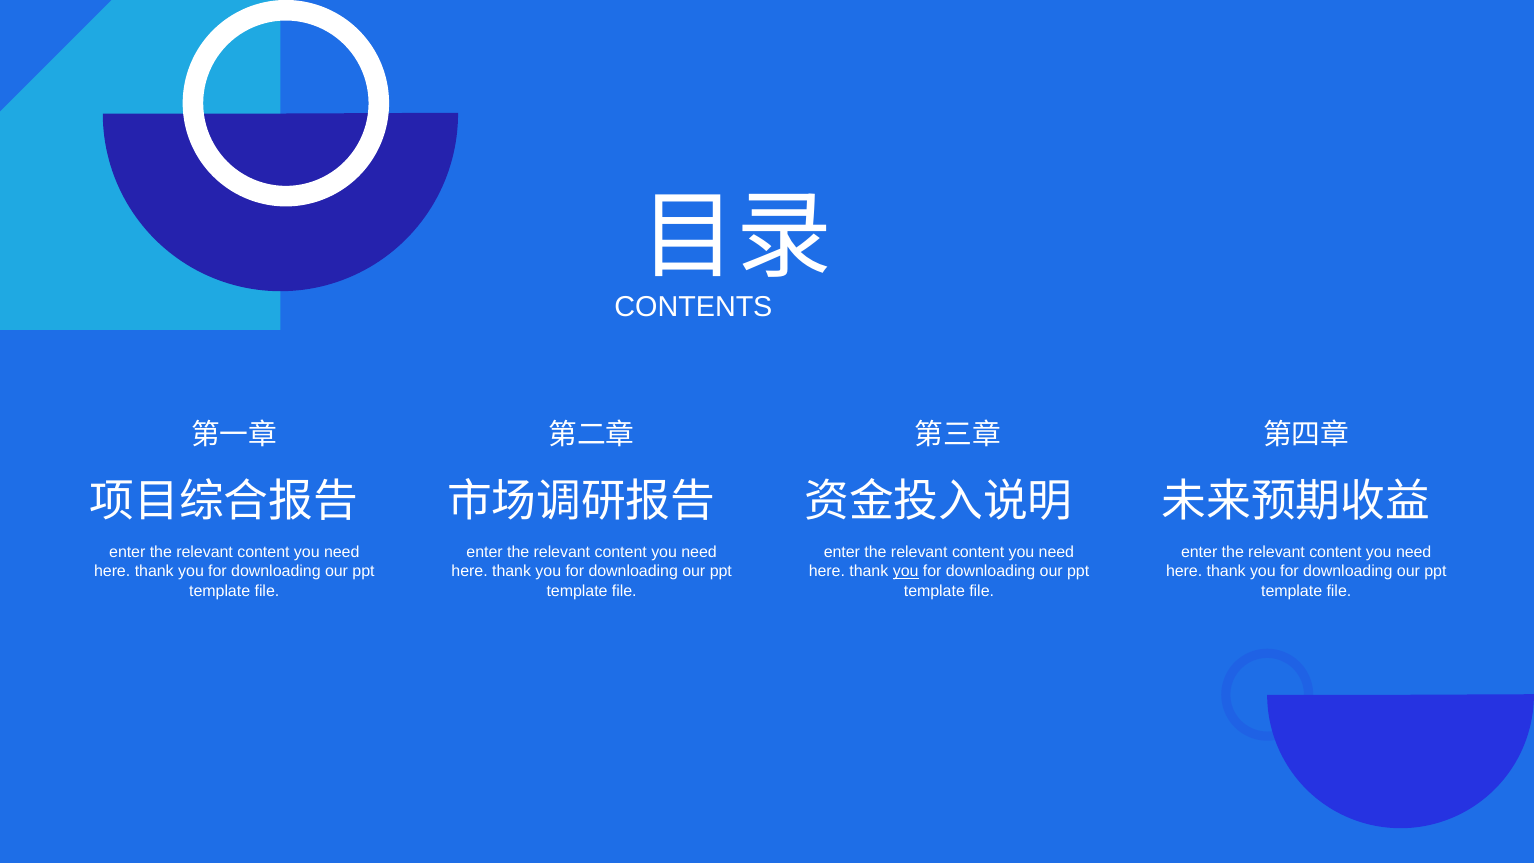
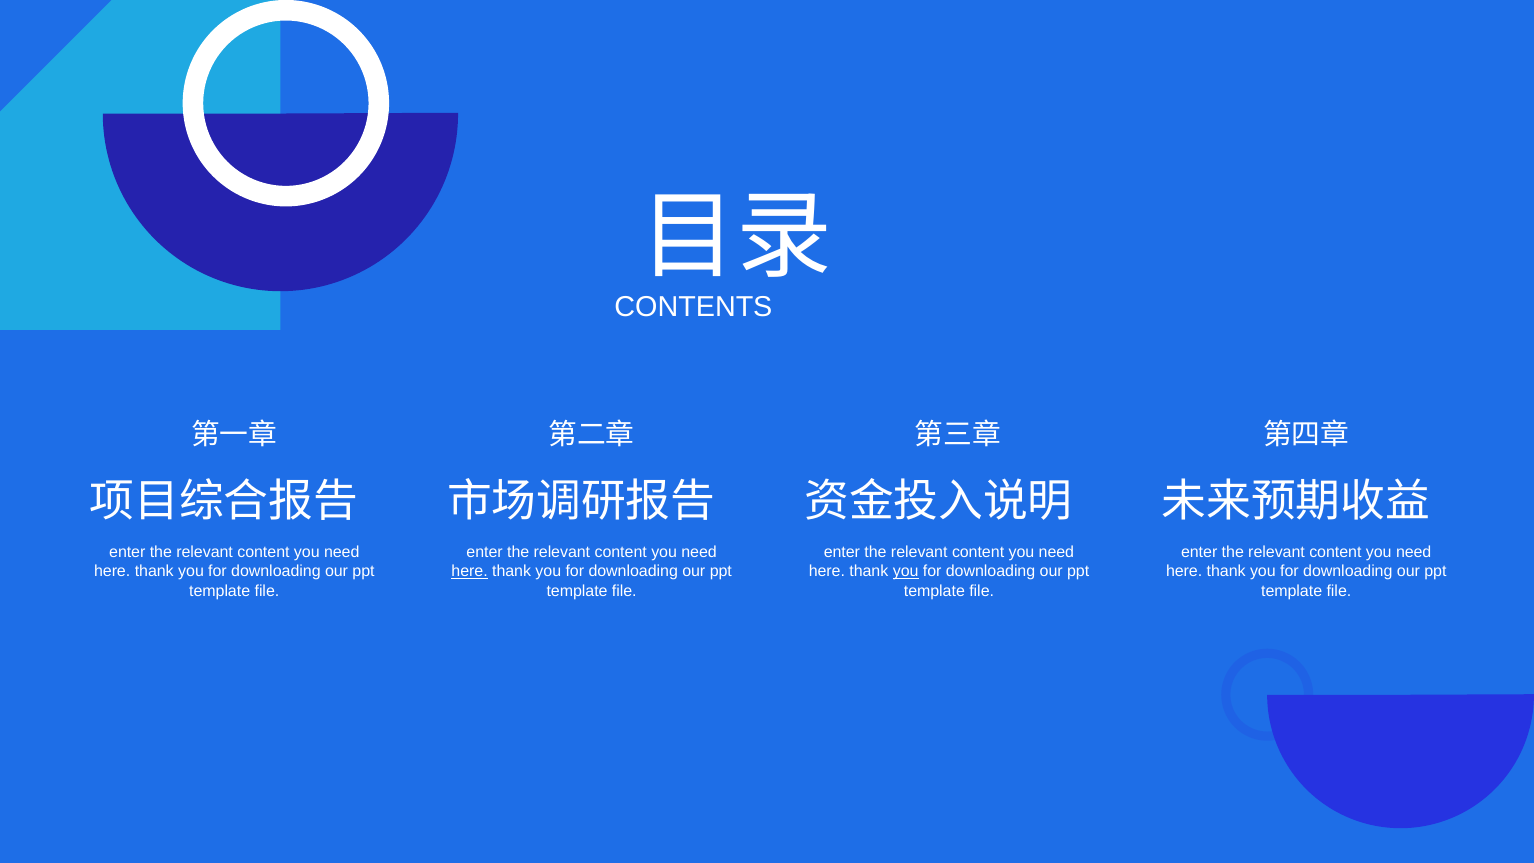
here underline: none -> present (470, 571)
